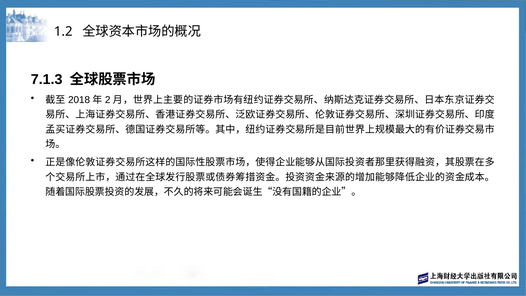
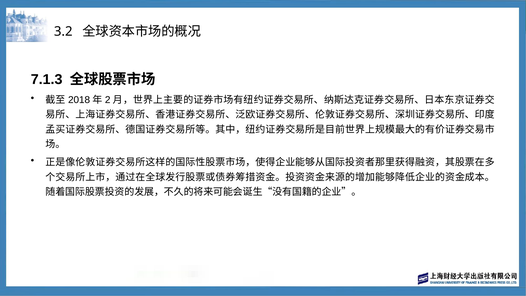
1.2: 1.2 -> 3.2 (63, 31)
